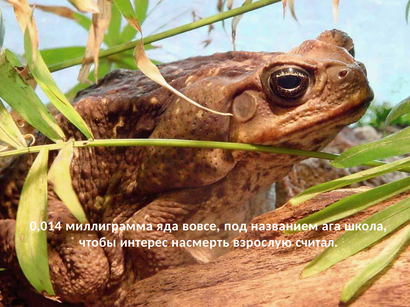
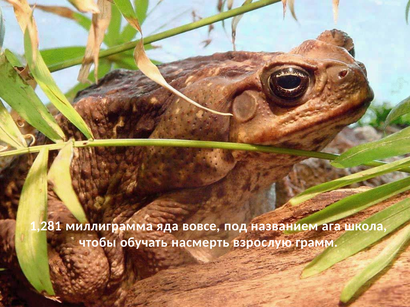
0,014: 0,014 -> 1,281 (46, 226)
интерес: интерес -> обучать (144, 243)
считал: считал -> грамм (317, 243)
